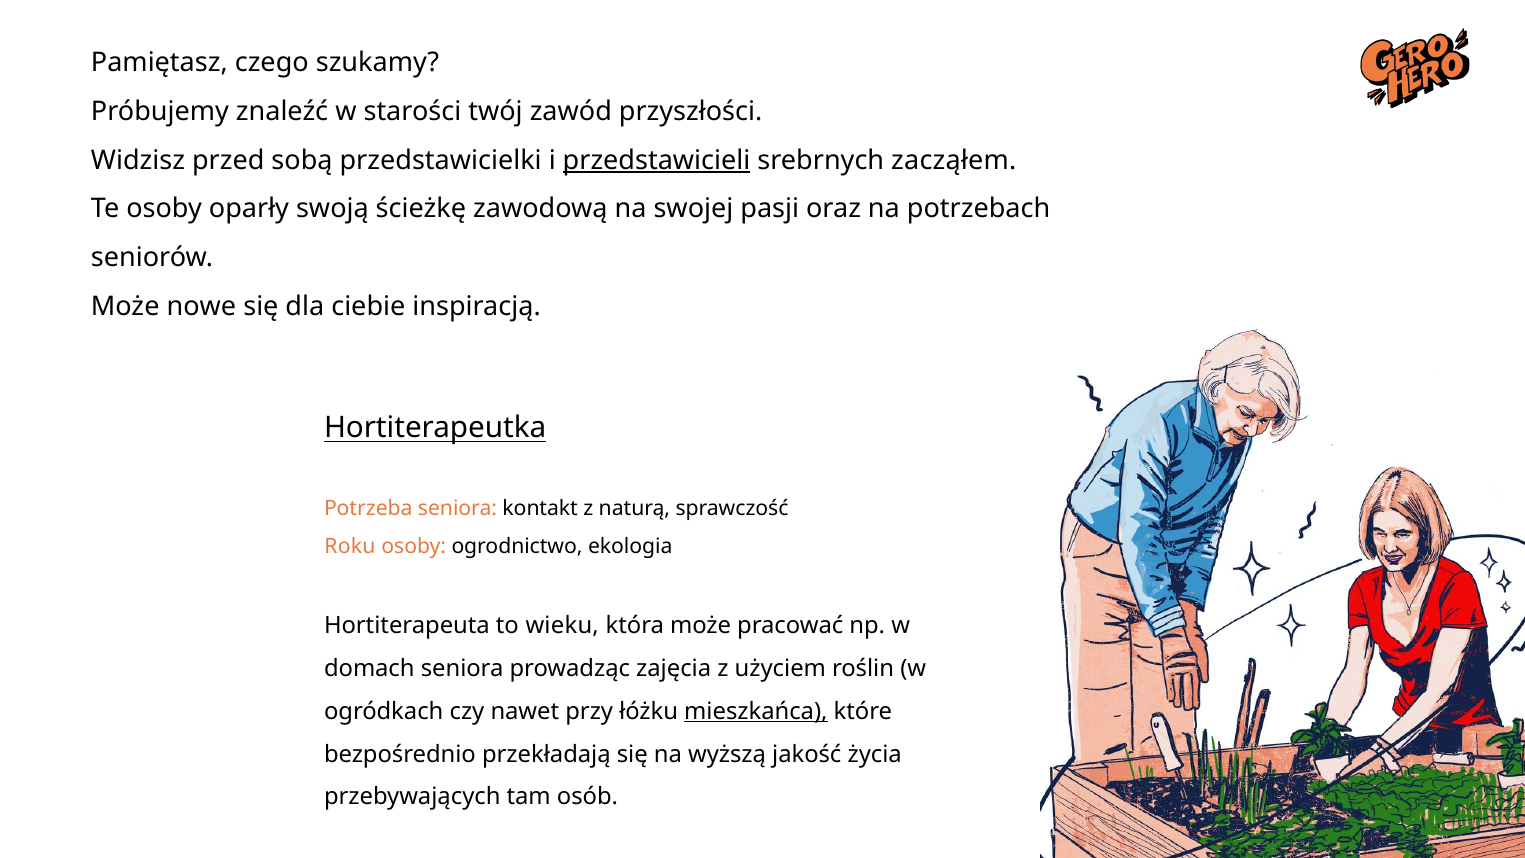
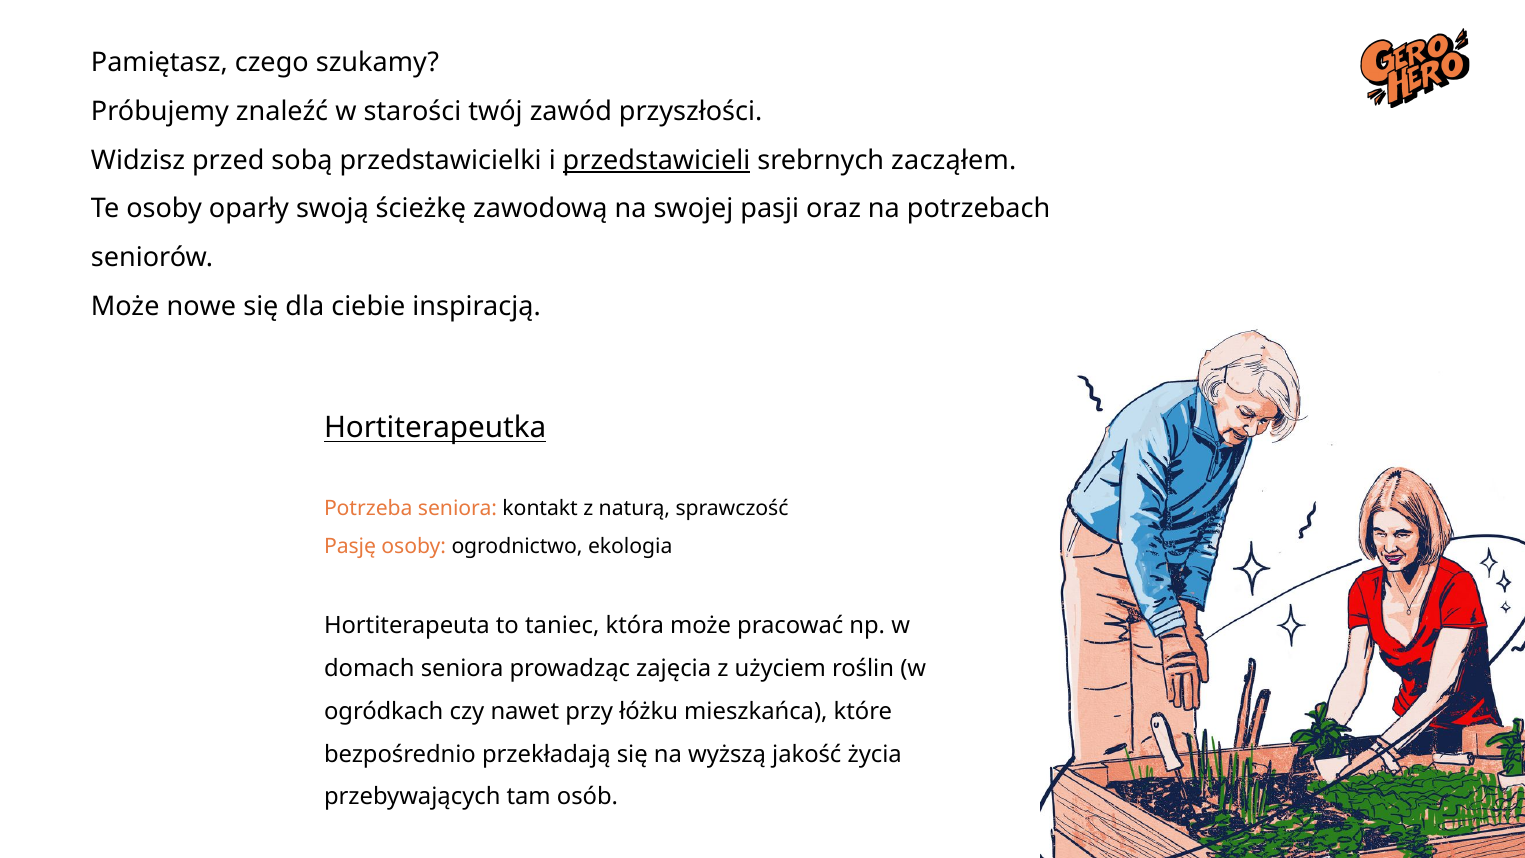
Roku: Roku -> Pasję (350, 546)
wieku: wieku -> taniec (562, 626)
mieszkańca underline: present -> none (756, 711)
